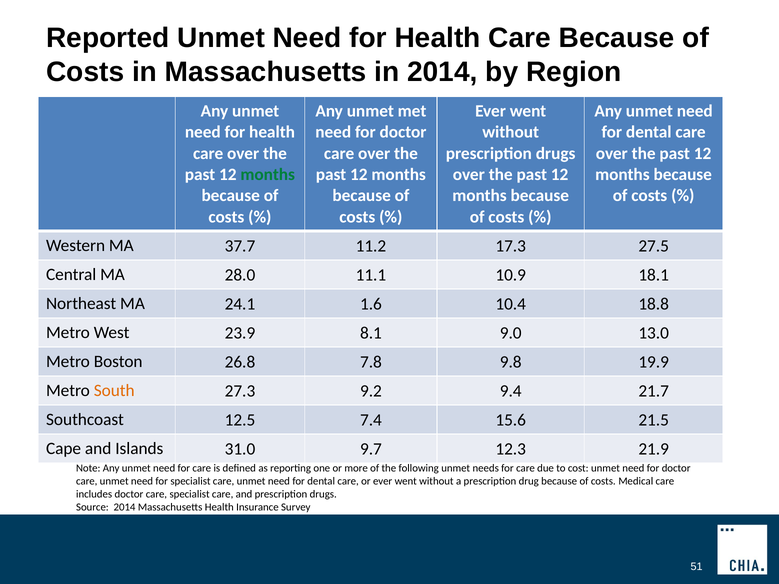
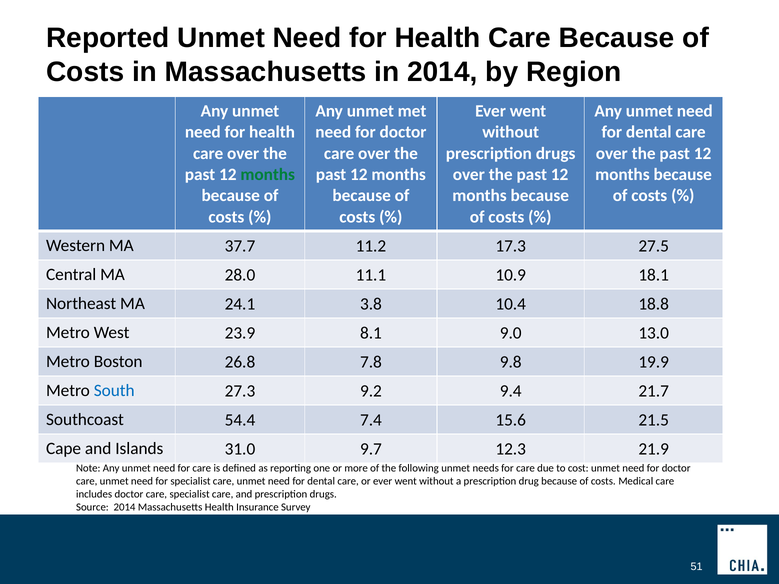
1.6: 1.6 -> 3.8 (371, 304)
South colour: orange -> blue (114, 391)
12.5: 12.5 -> 54.4 (240, 420)
